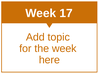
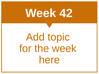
17: 17 -> 42 (66, 13)
